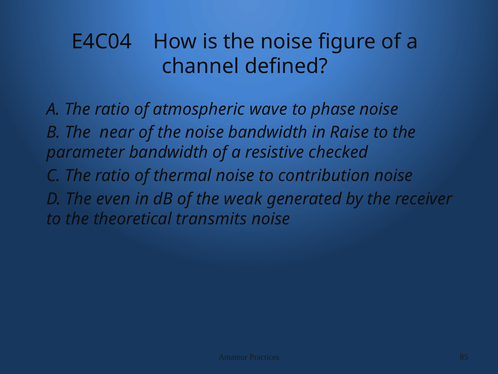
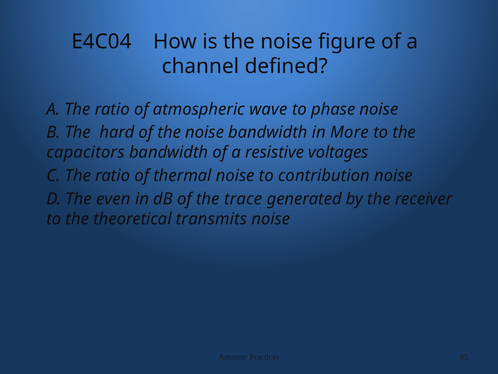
near: near -> hard (117, 132)
Raise: Raise -> More (349, 132)
parameter: parameter -> capacitors (86, 152)
checked: checked -> voltages (338, 152)
weak: weak -> trace (243, 199)
